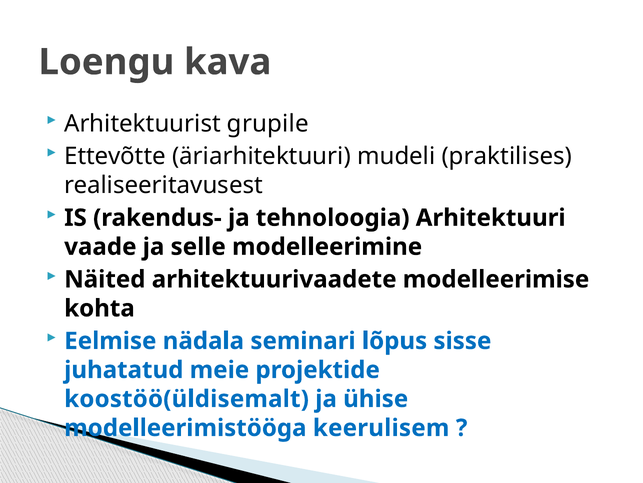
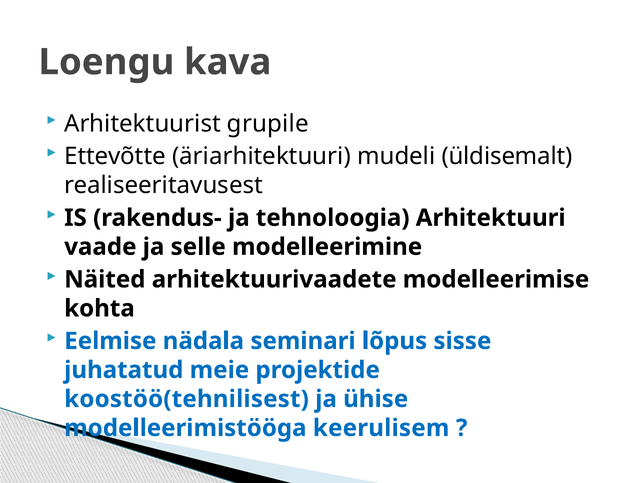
praktilises: praktilises -> üldisemalt (507, 156)
koostöö(üldisemalt: koostöö(üldisemalt -> koostöö(tehnilisest (187, 398)
